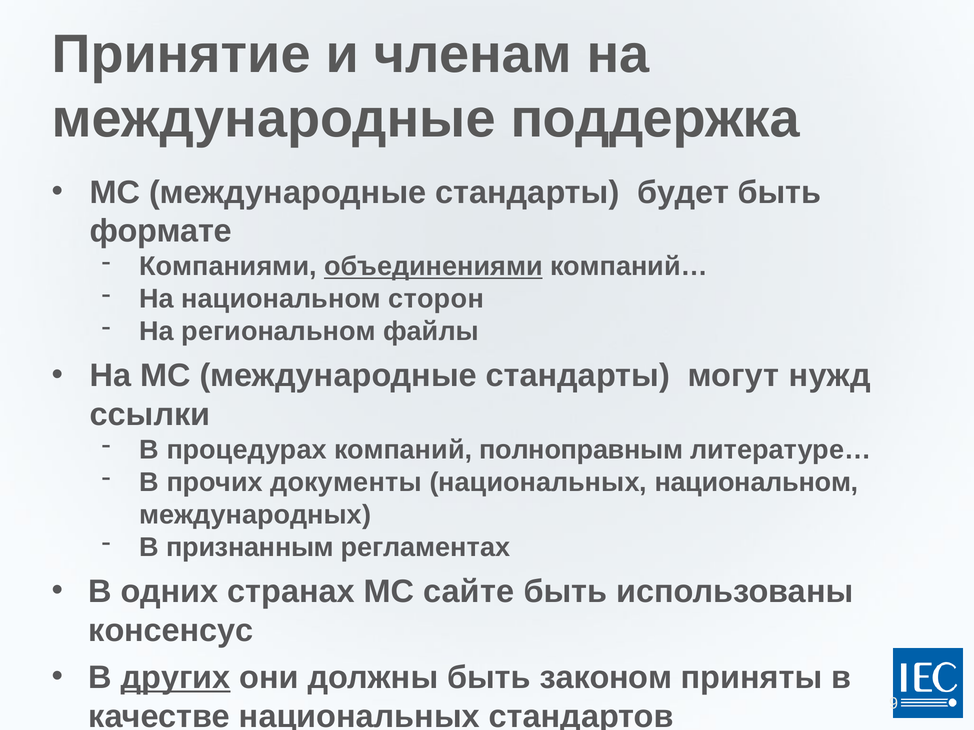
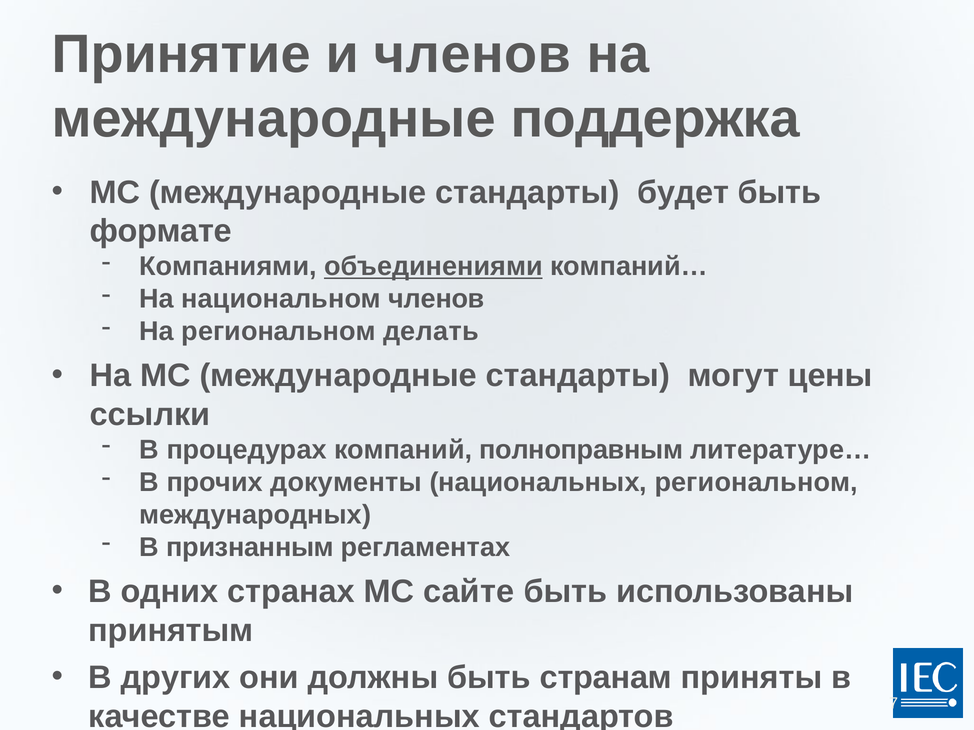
и членам: членам -> членов (472, 54)
национальном сторон: сторон -> членов (436, 299)
файлы: файлы -> делать (431, 332)
нужд: нужд -> цены (830, 376)
национальных национальном: национальном -> региональном (756, 483)
консенсус: консенсус -> принятым (171, 631)
других underline: present -> none (176, 678)
законом: законом -> странам (606, 678)
9: 9 -> 7 (894, 704)
